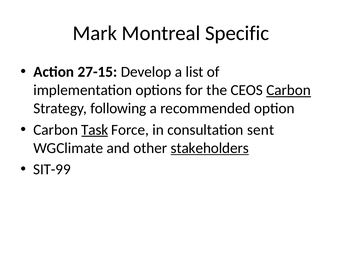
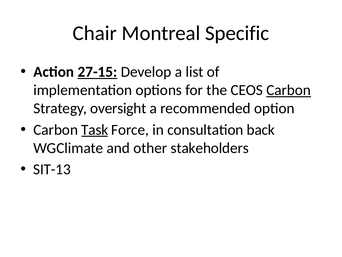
Mark: Mark -> Chair (95, 33)
27-15 underline: none -> present (97, 72)
following: following -> oversight (118, 108)
sent: sent -> back (261, 130)
stakeholders underline: present -> none (210, 148)
SIT-99: SIT-99 -> SIT-13 (52, 169)
